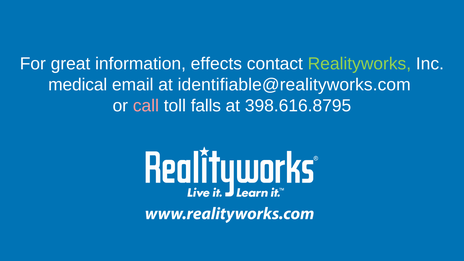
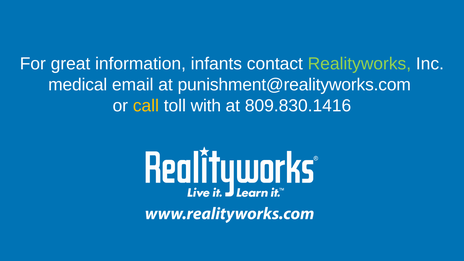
effects: effects -> infants (216, 64)
identifiable@realityworks.com: identifiable@realityworks.com -> punishment@realityworks.com (294, 85)
call colour: pink -> yellow (146, 106)
falls: falls -> with (206, 106)
398.616.8795: 398.616.8795 -> 809.830.1416 (298, 106)
